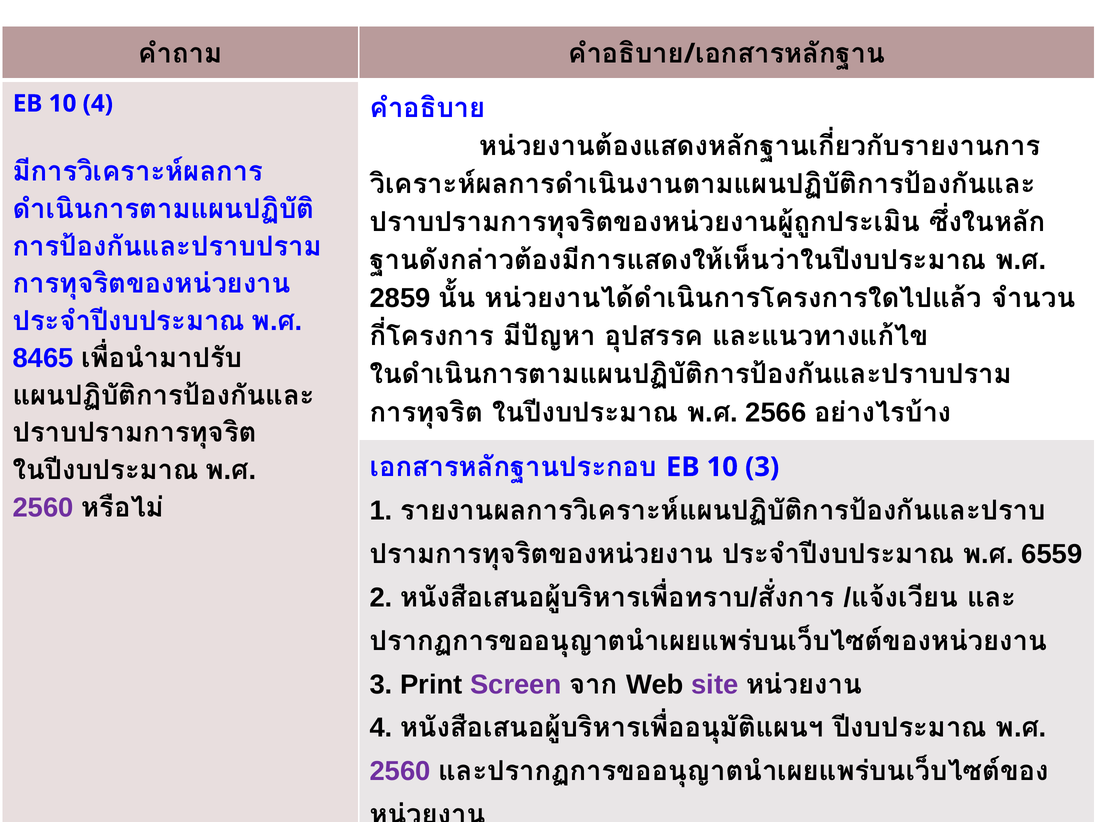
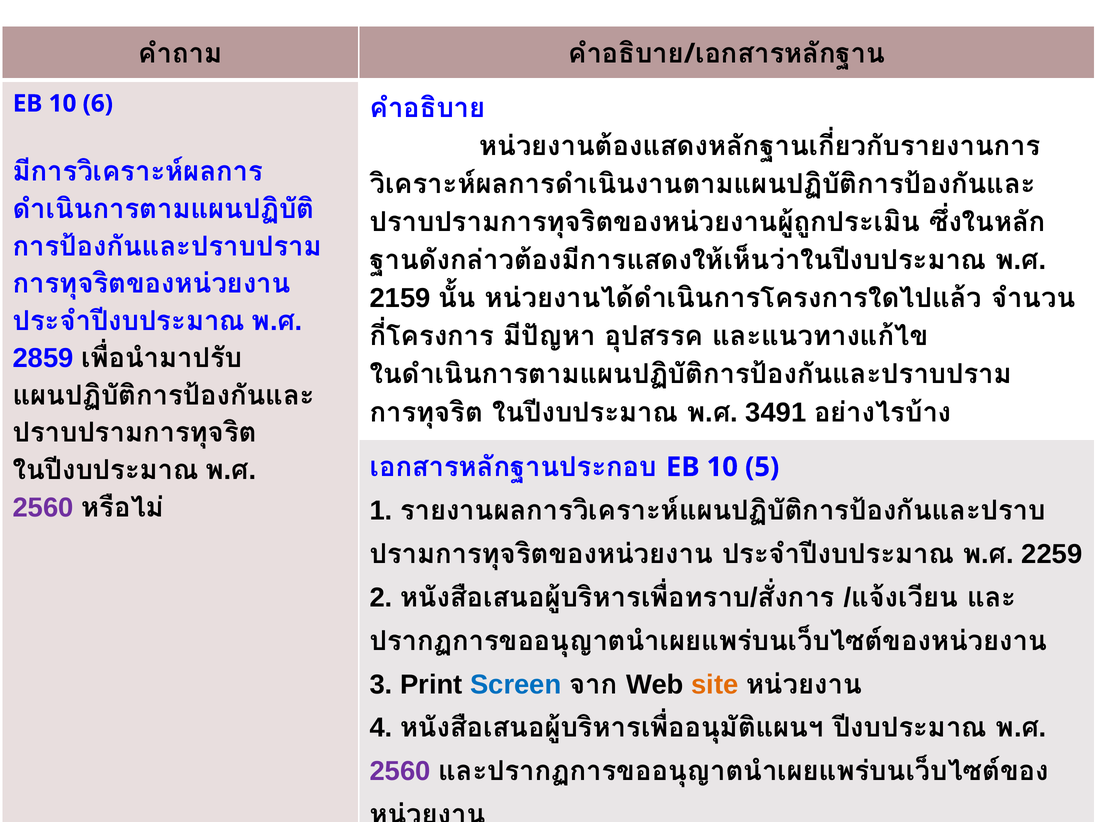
10 4: 4 -> 6 (98, 104)
2859: 2859 -> 2159 (400, 298)
8465: 8465 -> 2859 (43, 358)
2566: 2566 -> 3491 (776, 412)
10 3: 3 -> 5 (762, 467)
6559: 6559 -> 2259 (1052, 554)
Screen colour: purple -> blue (516, 684)
site colour: purple -> orange (715, 684)
